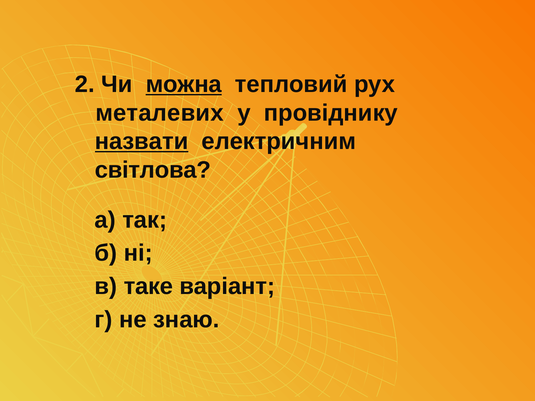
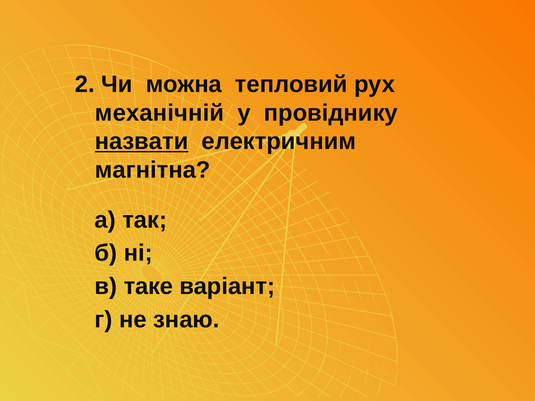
можна underline: present -> none (184, 84)
металевих: металевих -> механічній (160, 113)
світлова: світлова -> магнітна (153, 170)
